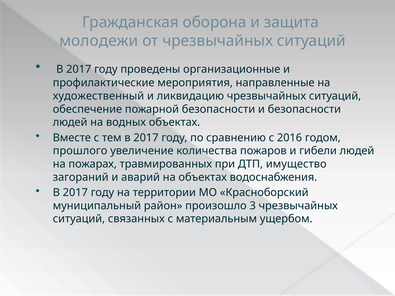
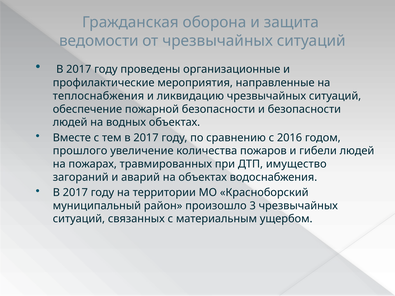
молодежи: молодежи -> ведомости (99, 41)
художественный: художественный -> теплоснабжения (98, 96)
